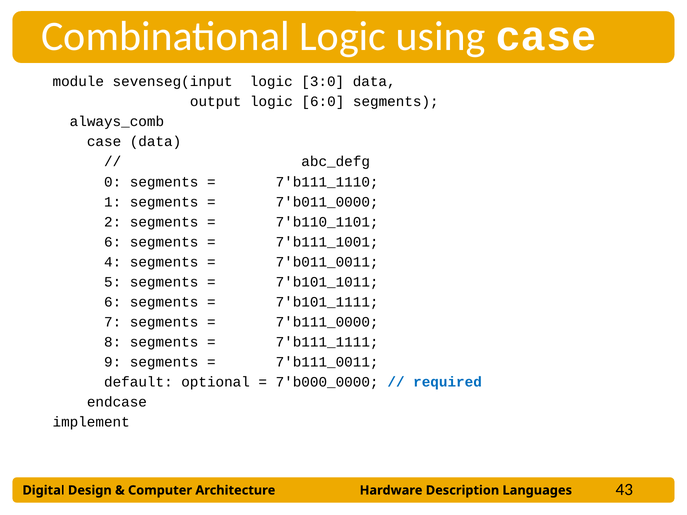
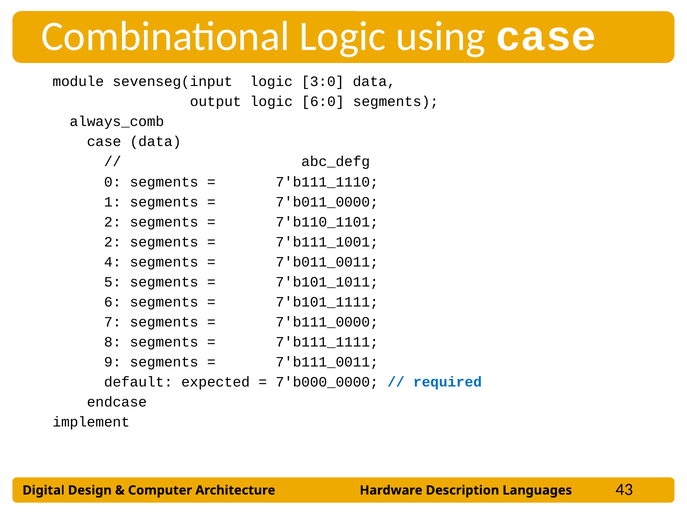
6: 6 -> 2 (113, 242)
optional: optional -> expected (216, 382)
